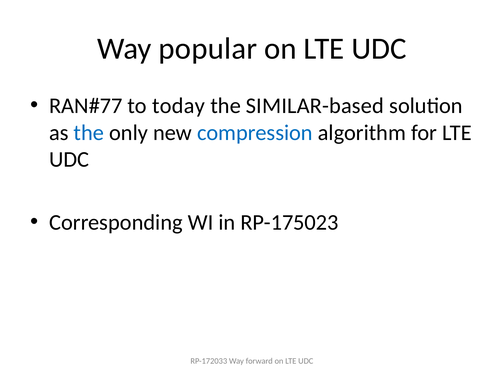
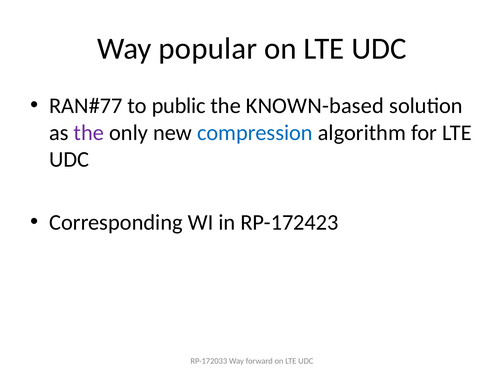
today: today -> public (179, 106)
SIMILAR-based: SIMILAR-based -> KNOWN-based (315, 106)
the colour: blue -> purple (89, 133)
RP-175023: RP-175023 -> RP-172423 (289, 222)
